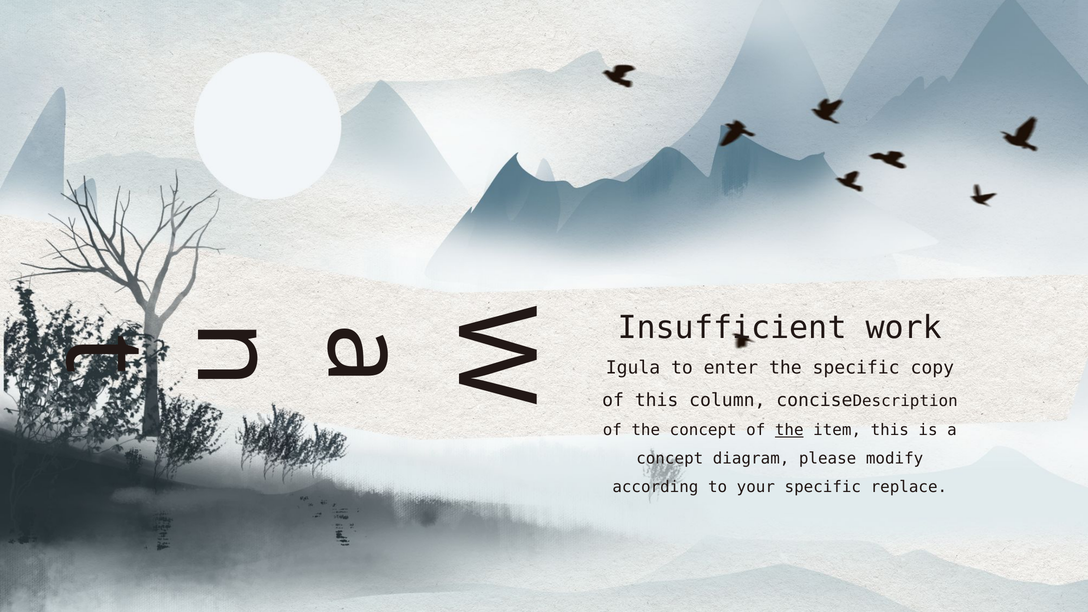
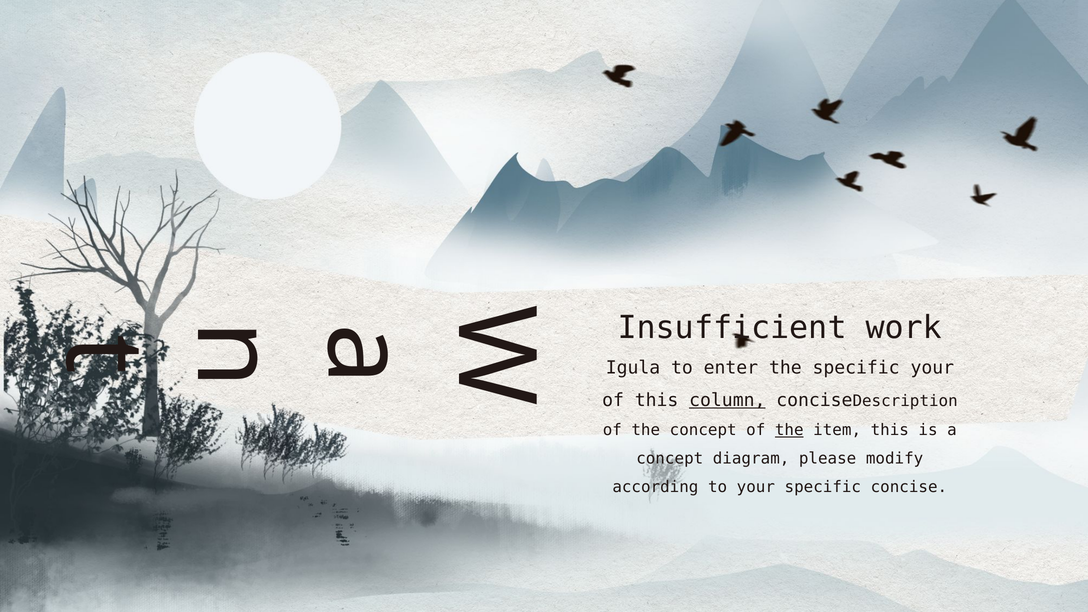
specific copy: copy -> your (932, 368)
column underline: none -> present (727, 400)
replace: replace -> concise (909, 487)
